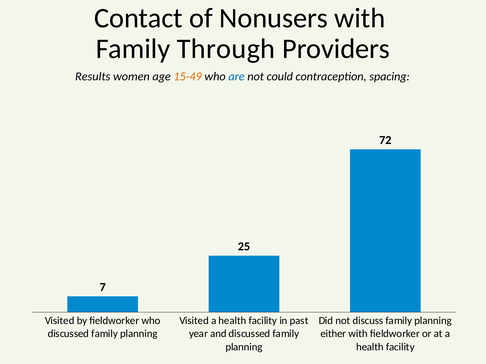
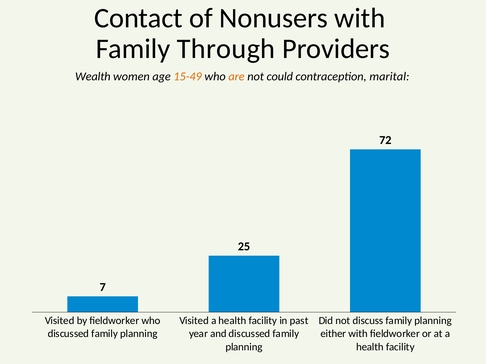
Results: Results -> Wealth (93, 77)
are colour: blue -> orange (237, 77)
spacing: spacing -> marital (389, 77)
